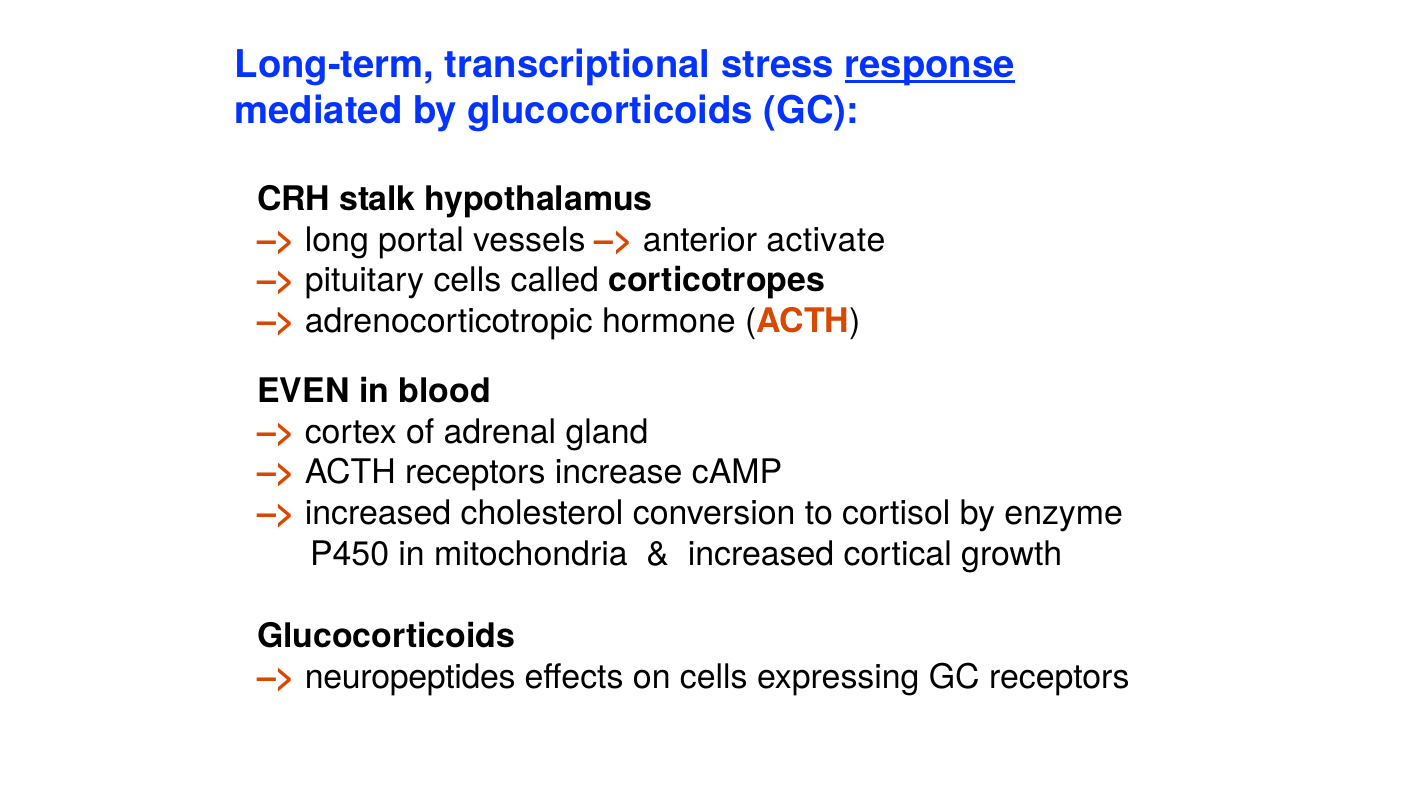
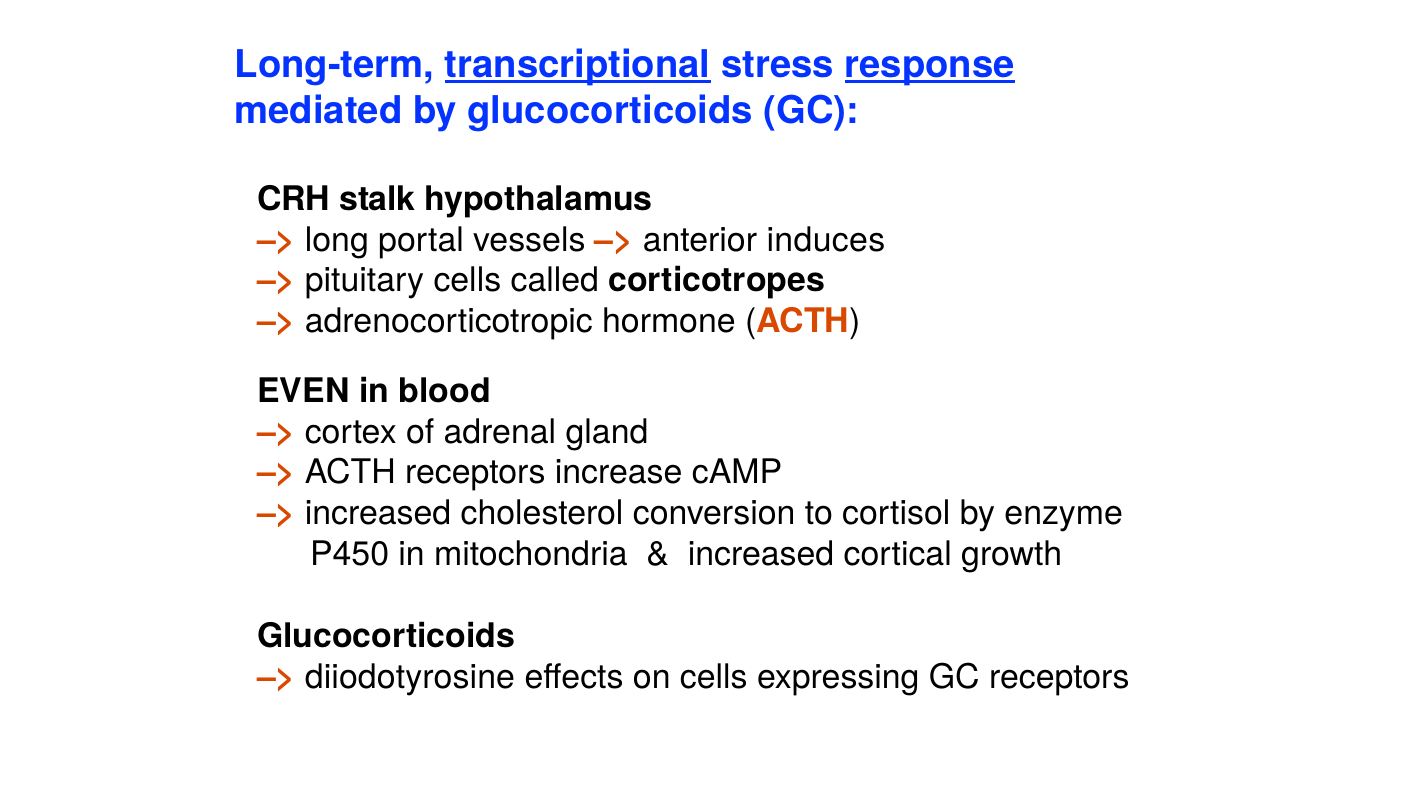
transcriptional underline: none -> present (578, 65)
activate: activate -> induces (826, 240)
neuropeptides: neuropeptides -> diiodotyrosine (410, 678)
